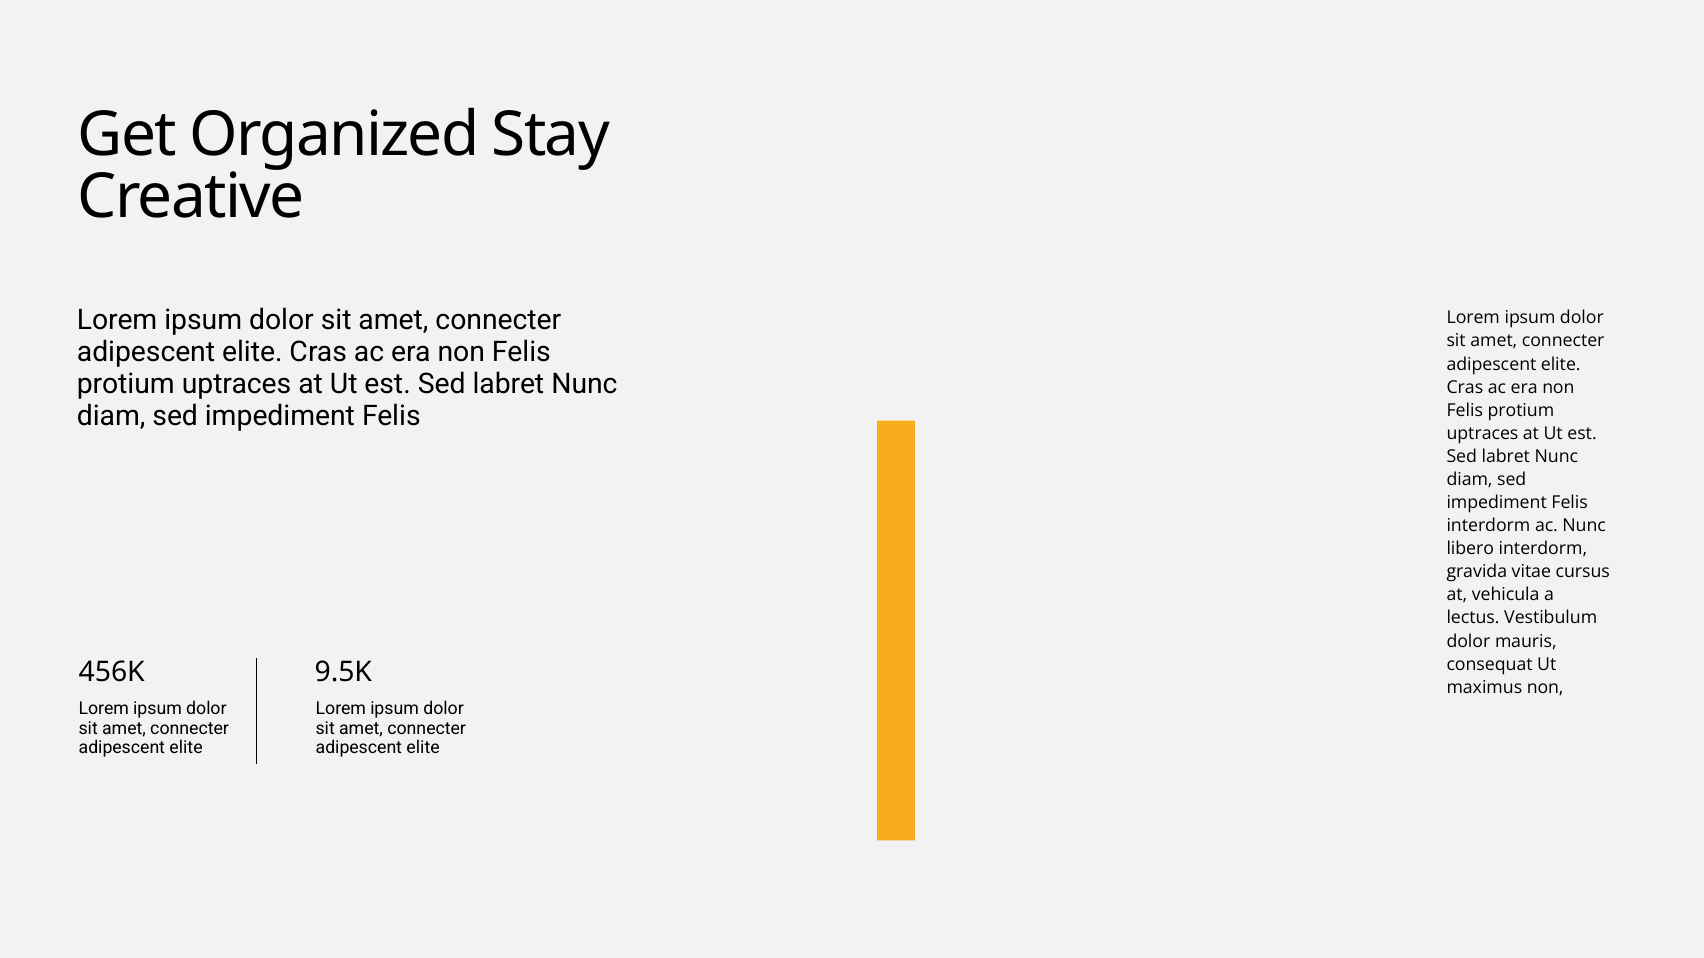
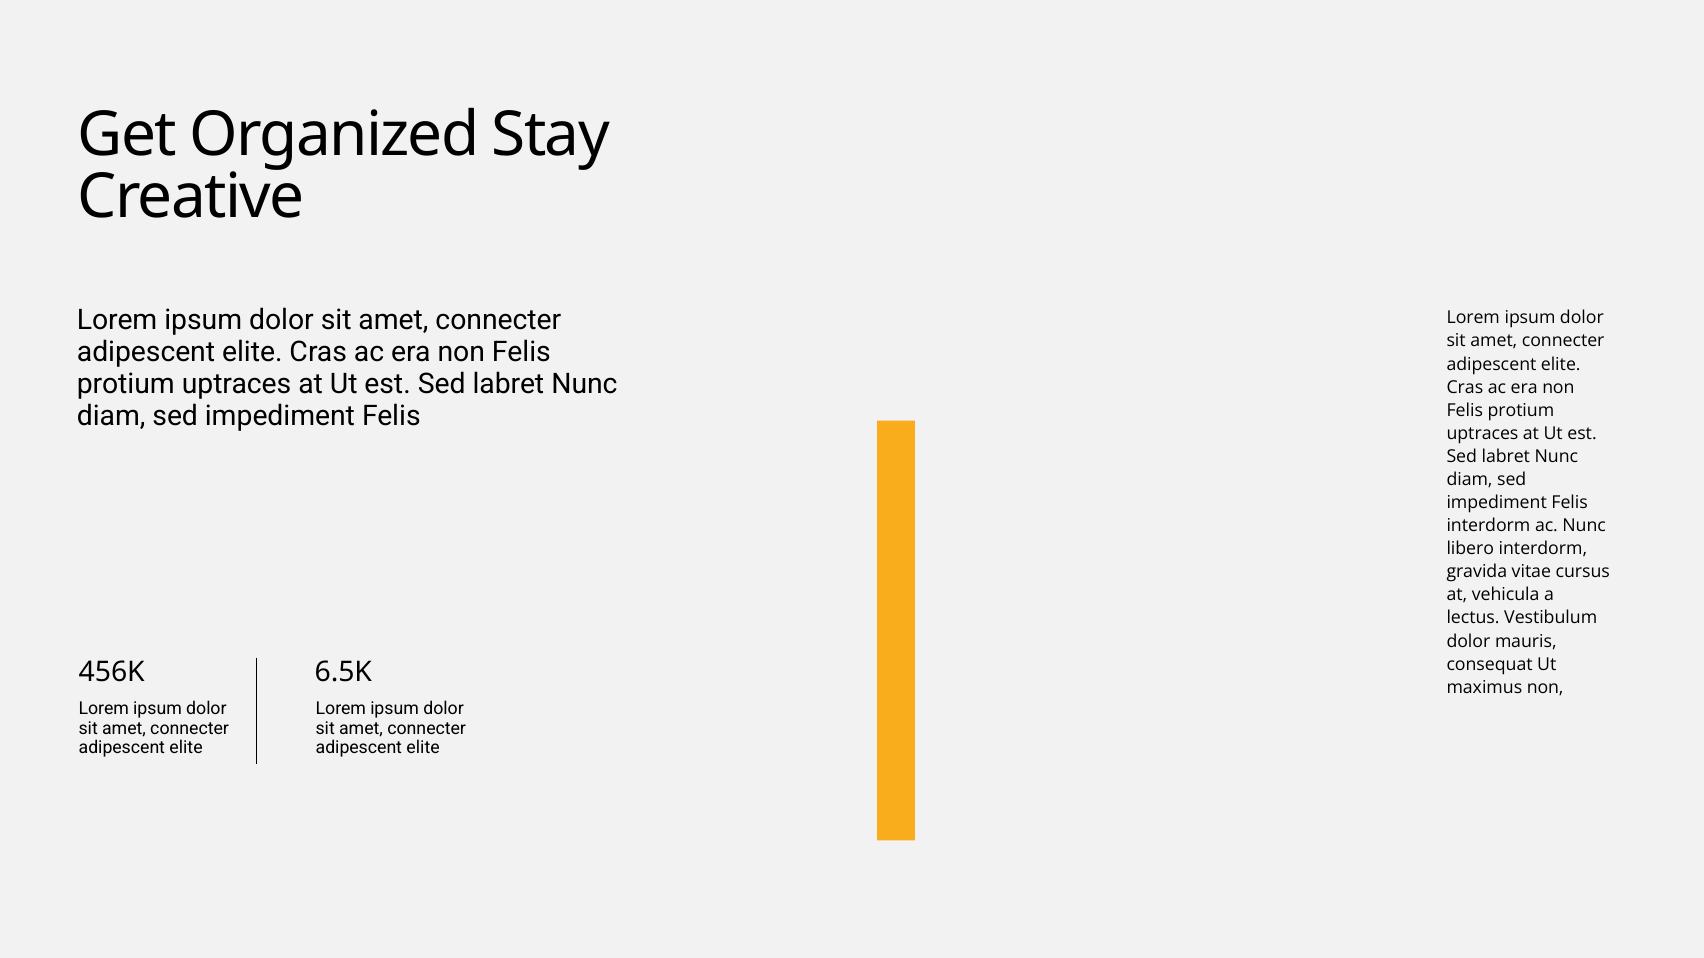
9.5K: 9.5K -> 6.5K (343, 672)
